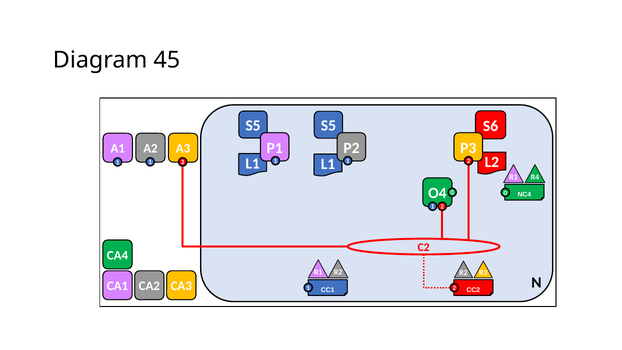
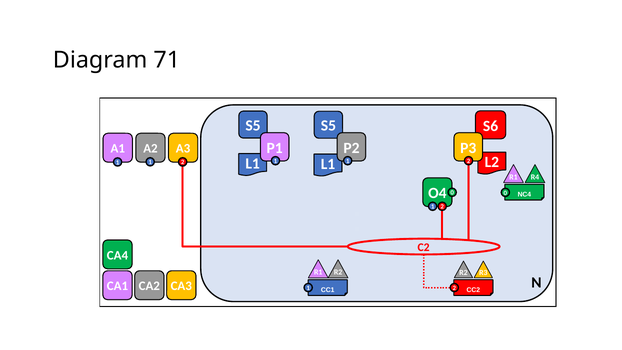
45: 45 -> 71 (167, 60)
